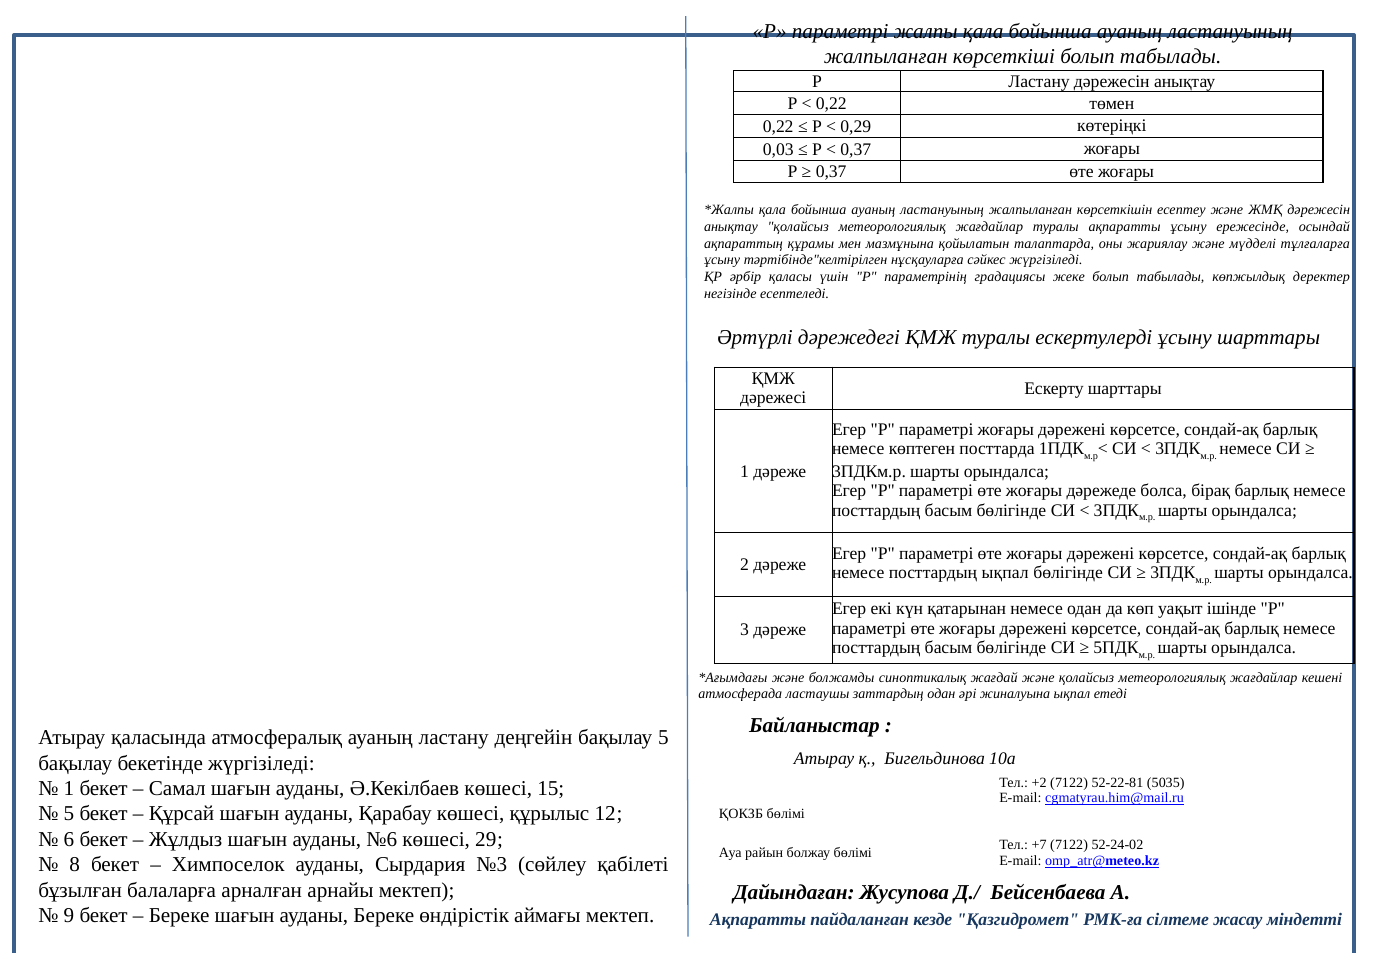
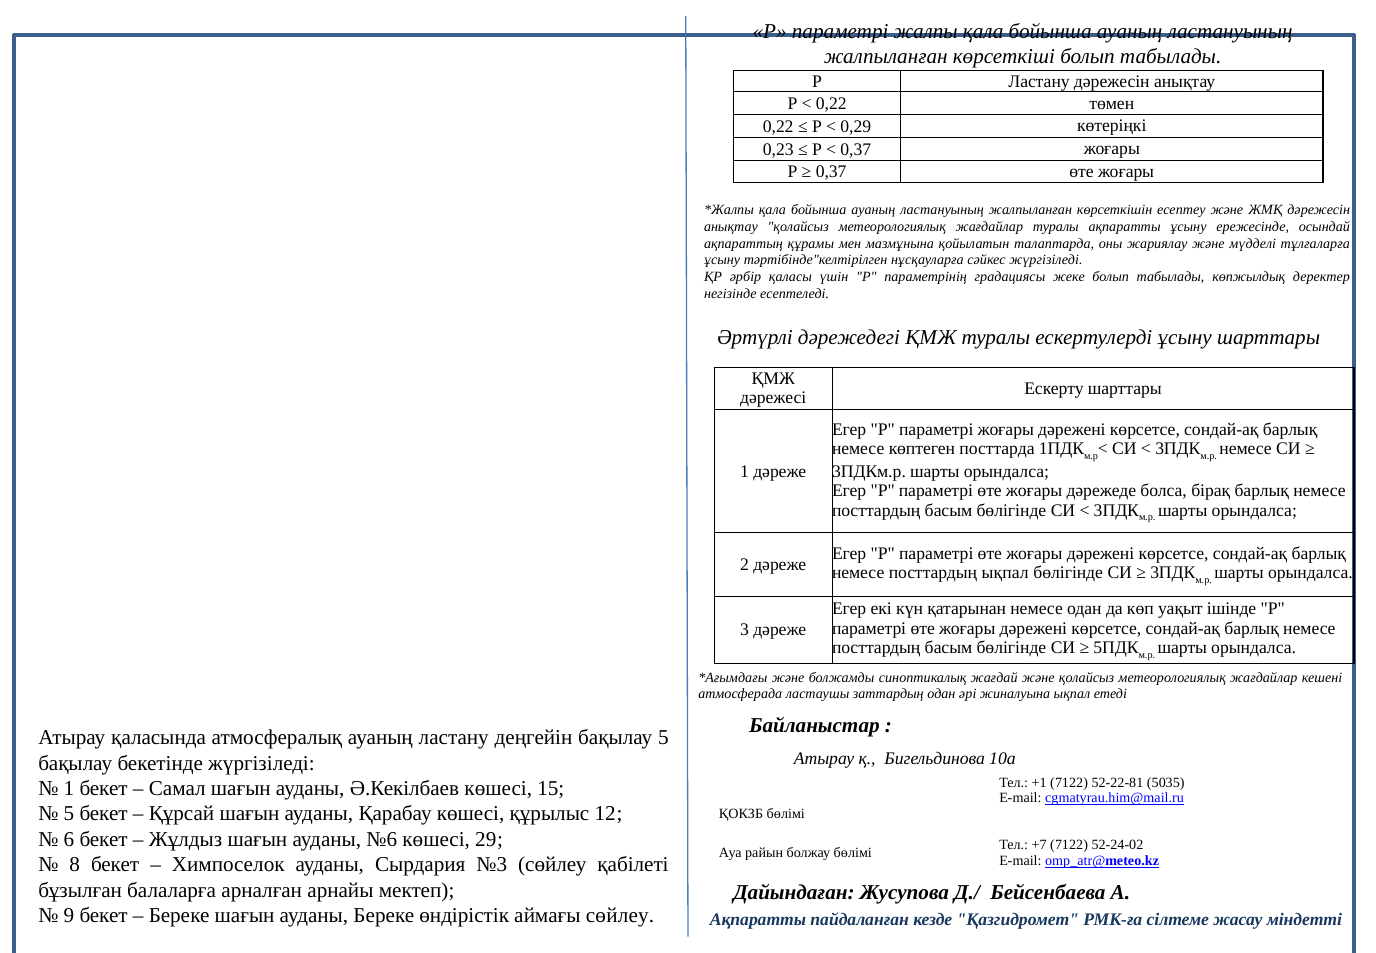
0,03: 0,03 -> 0,23 (778, 149)
+2: +2 -> +1 (1039, 782)
аймағы мектеп: мектеп -> сөйлеу (620, 915)
